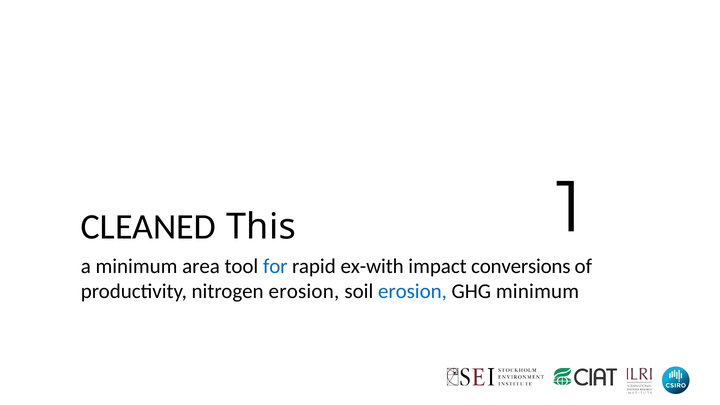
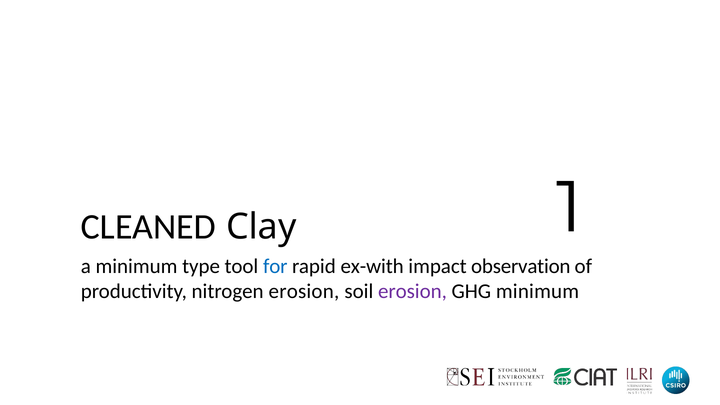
This: This -> Clay (261, 227)
area: area -> type (201, 266)
conversions: conversions -> observation (521, 266)
erosion colour: blue -> purple (412, 291)
